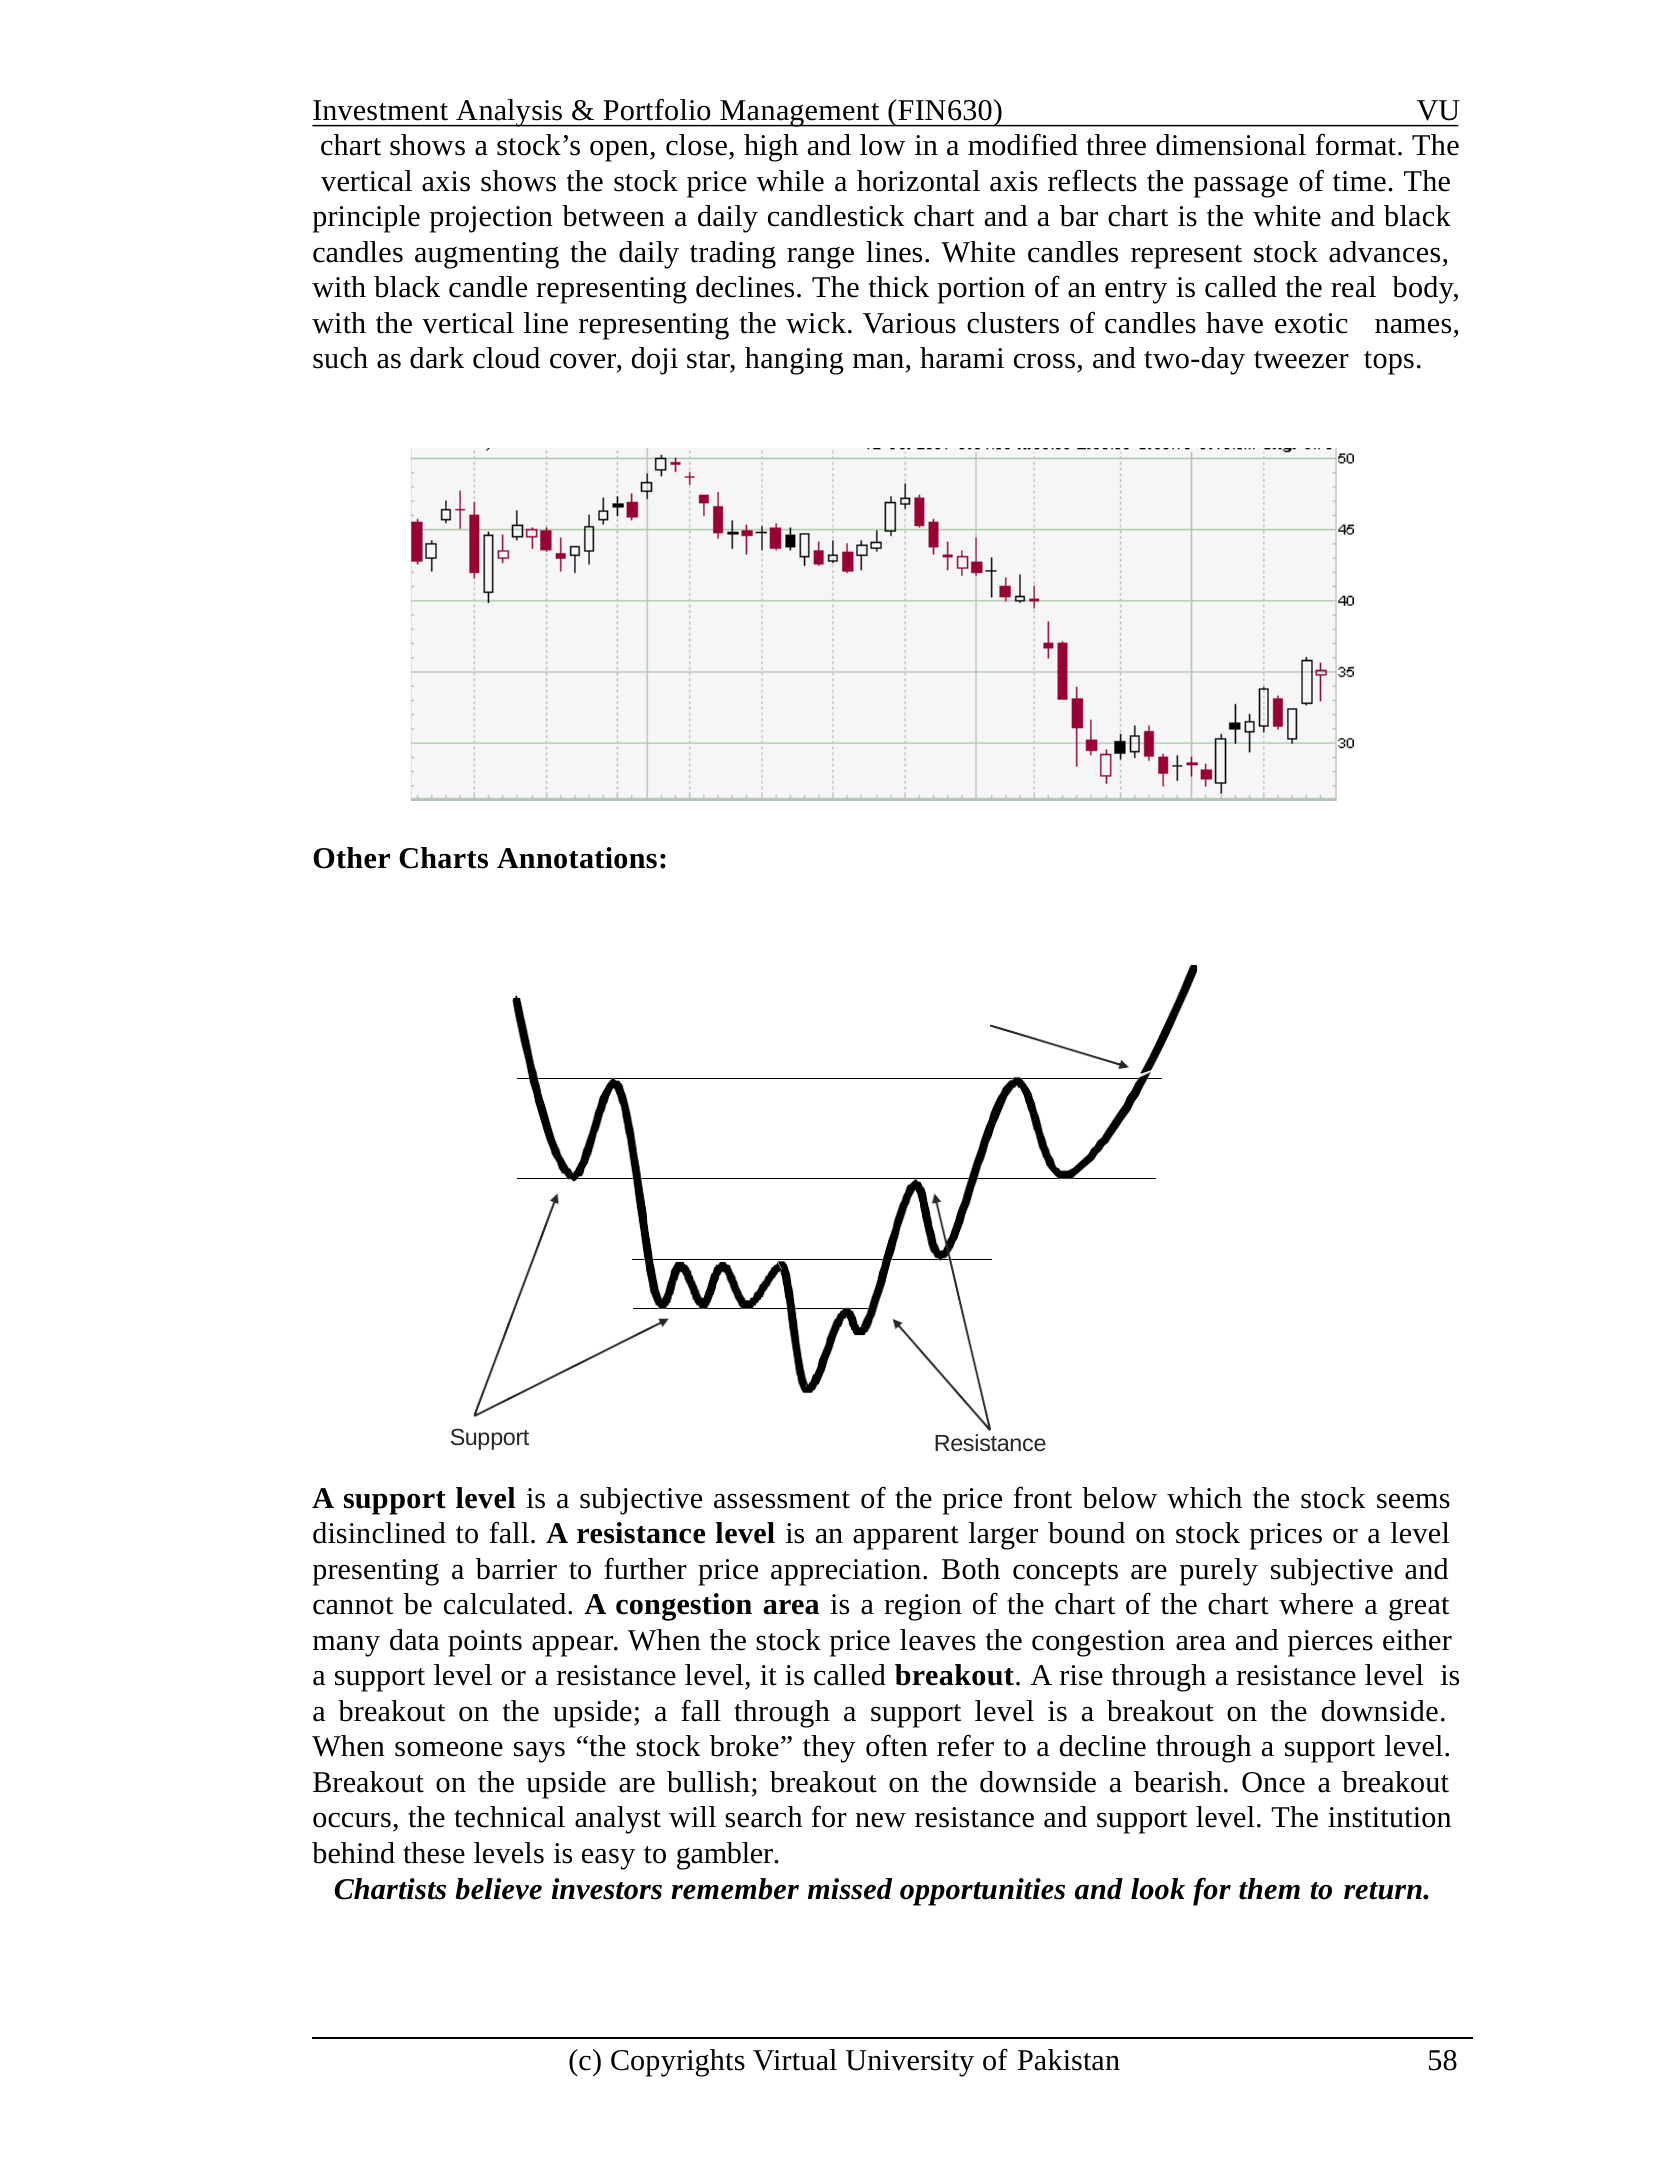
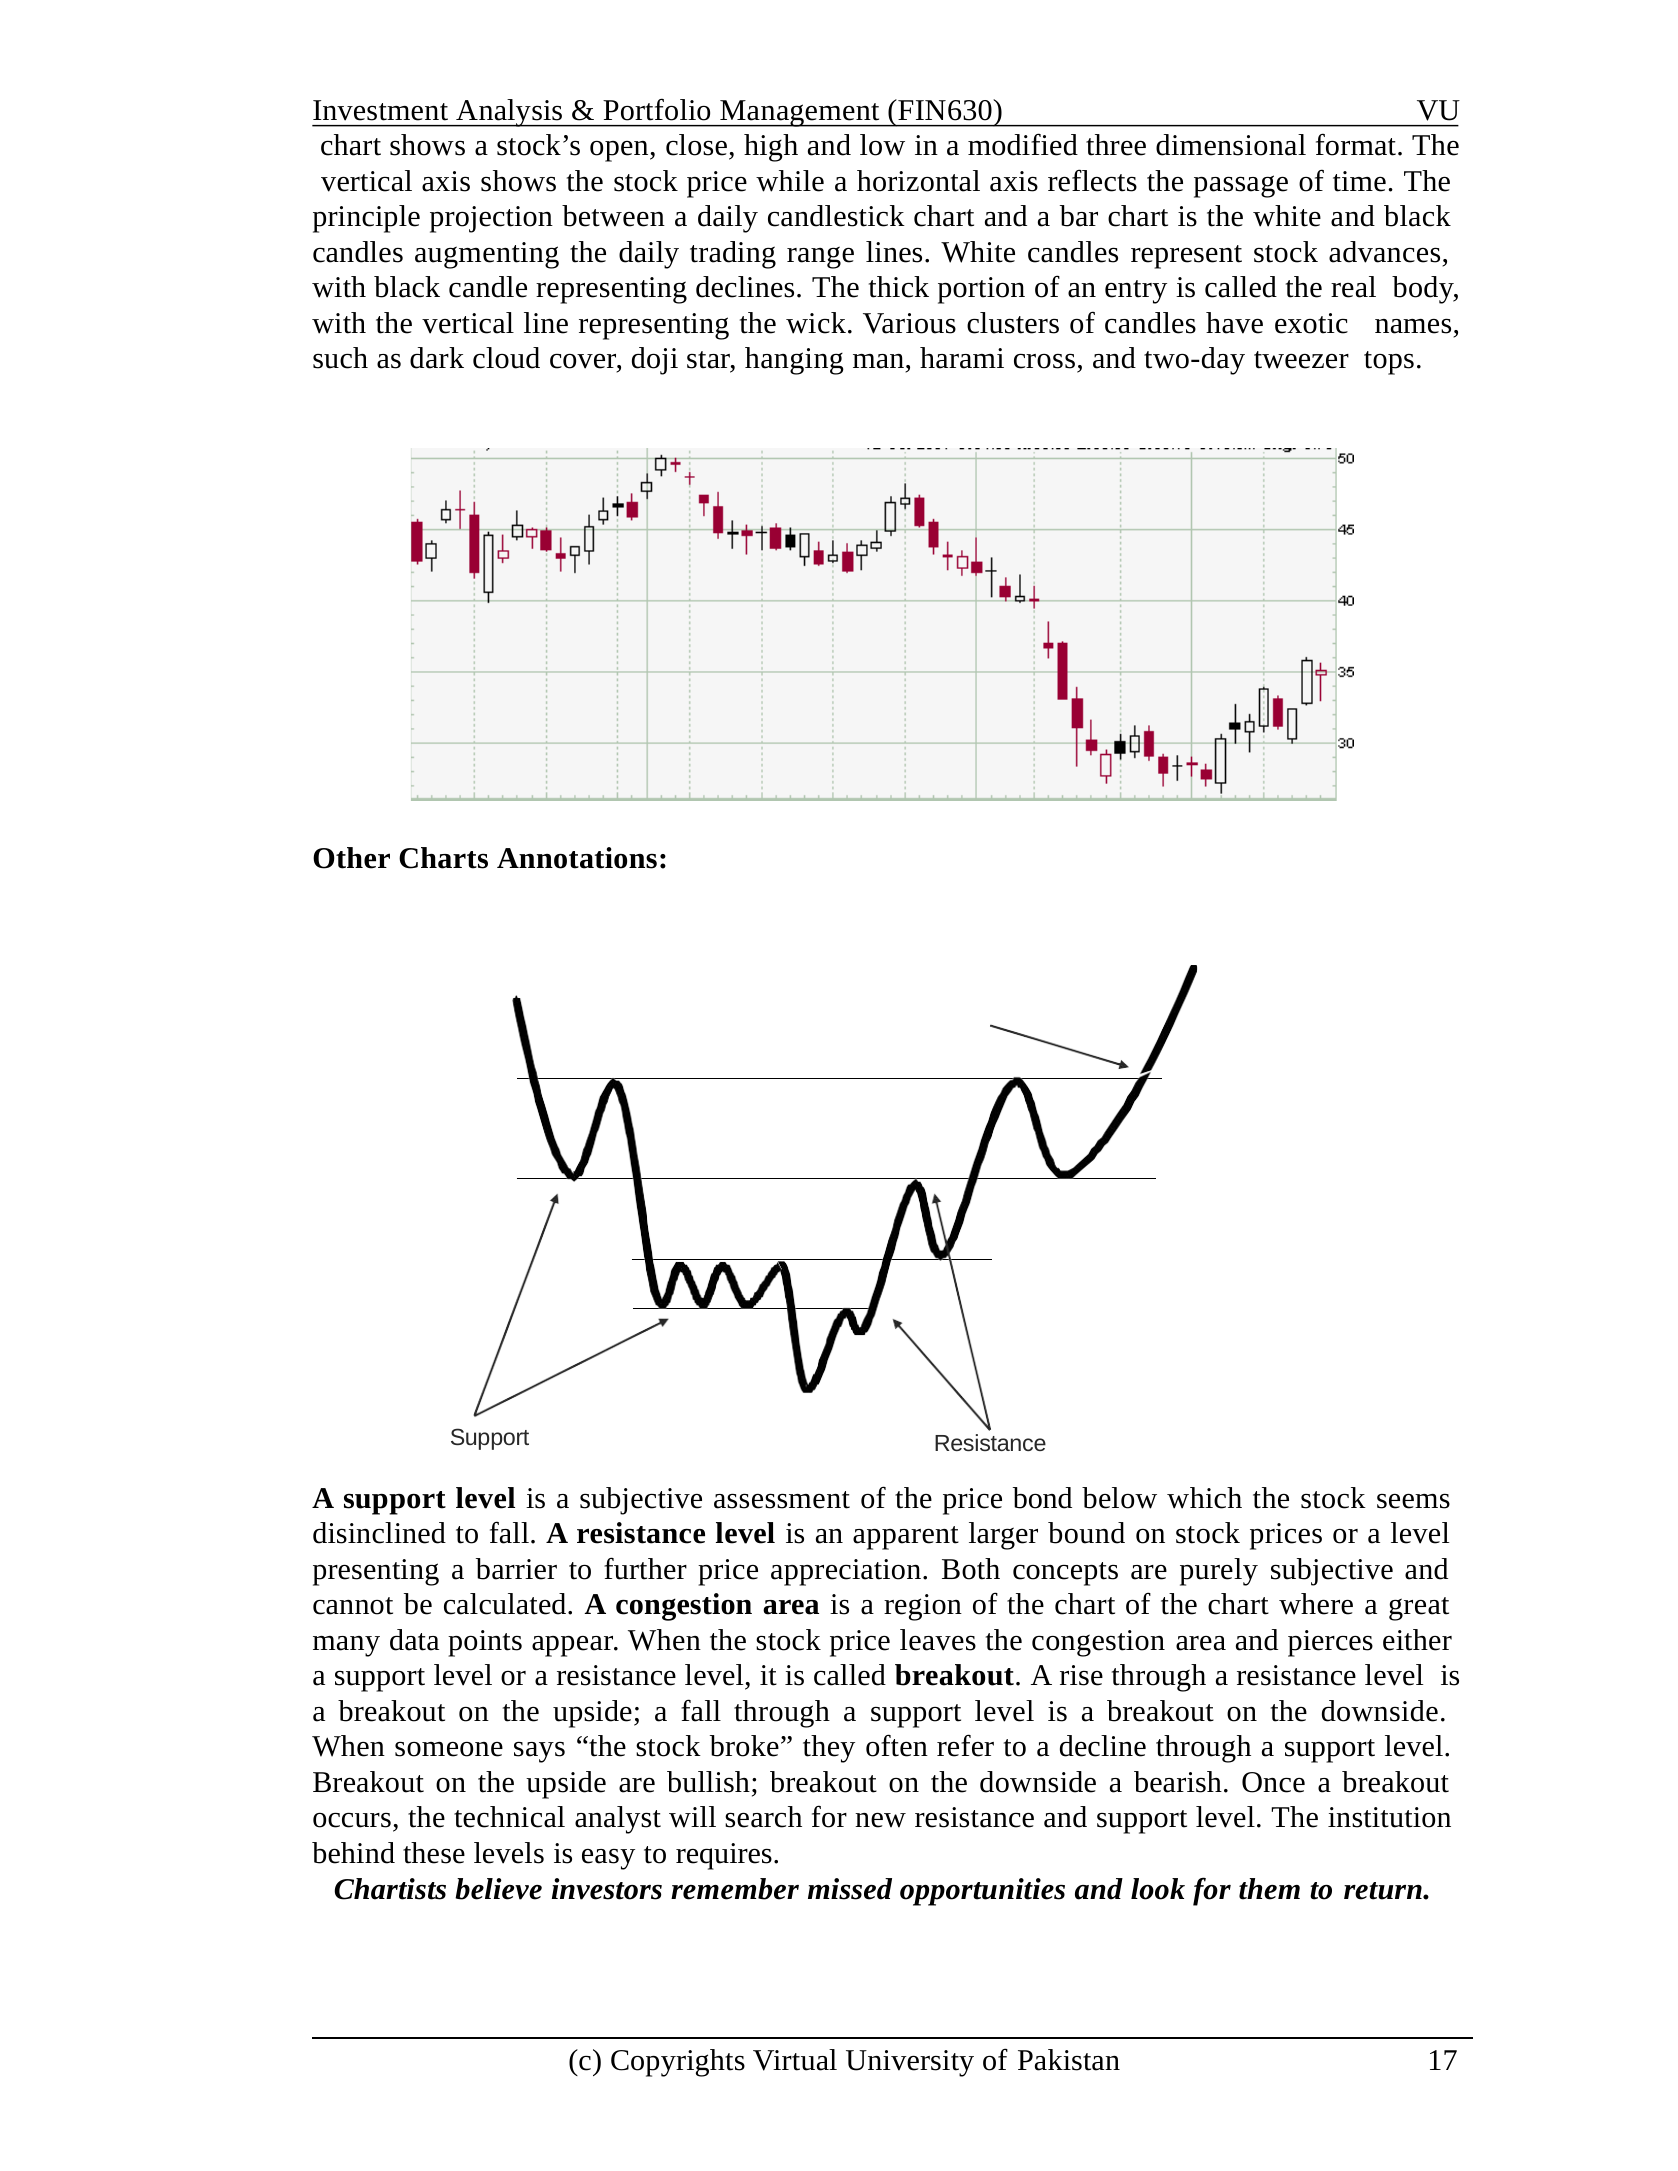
front: front -> bond (1043, 1499)
gambler: gambler -> requires (728, 1854)
58: 58 -> 17 (1442, 2061)
